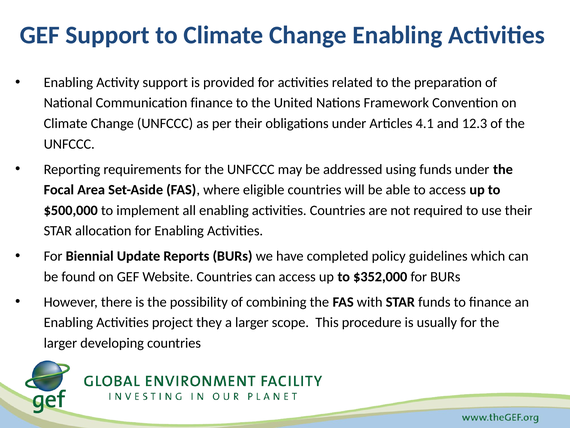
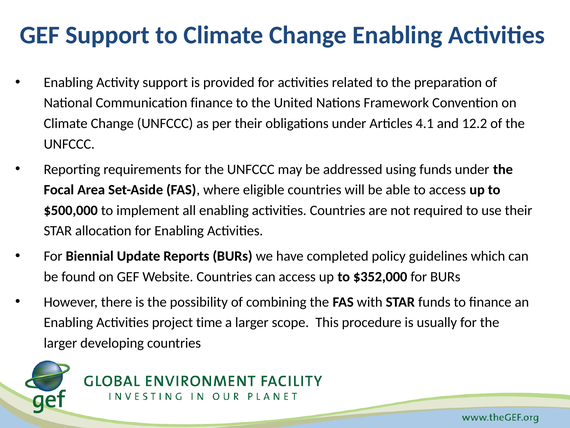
12.3: 12.3 -> 12.2 (475, 123)
they: they -> time (209, 322)
